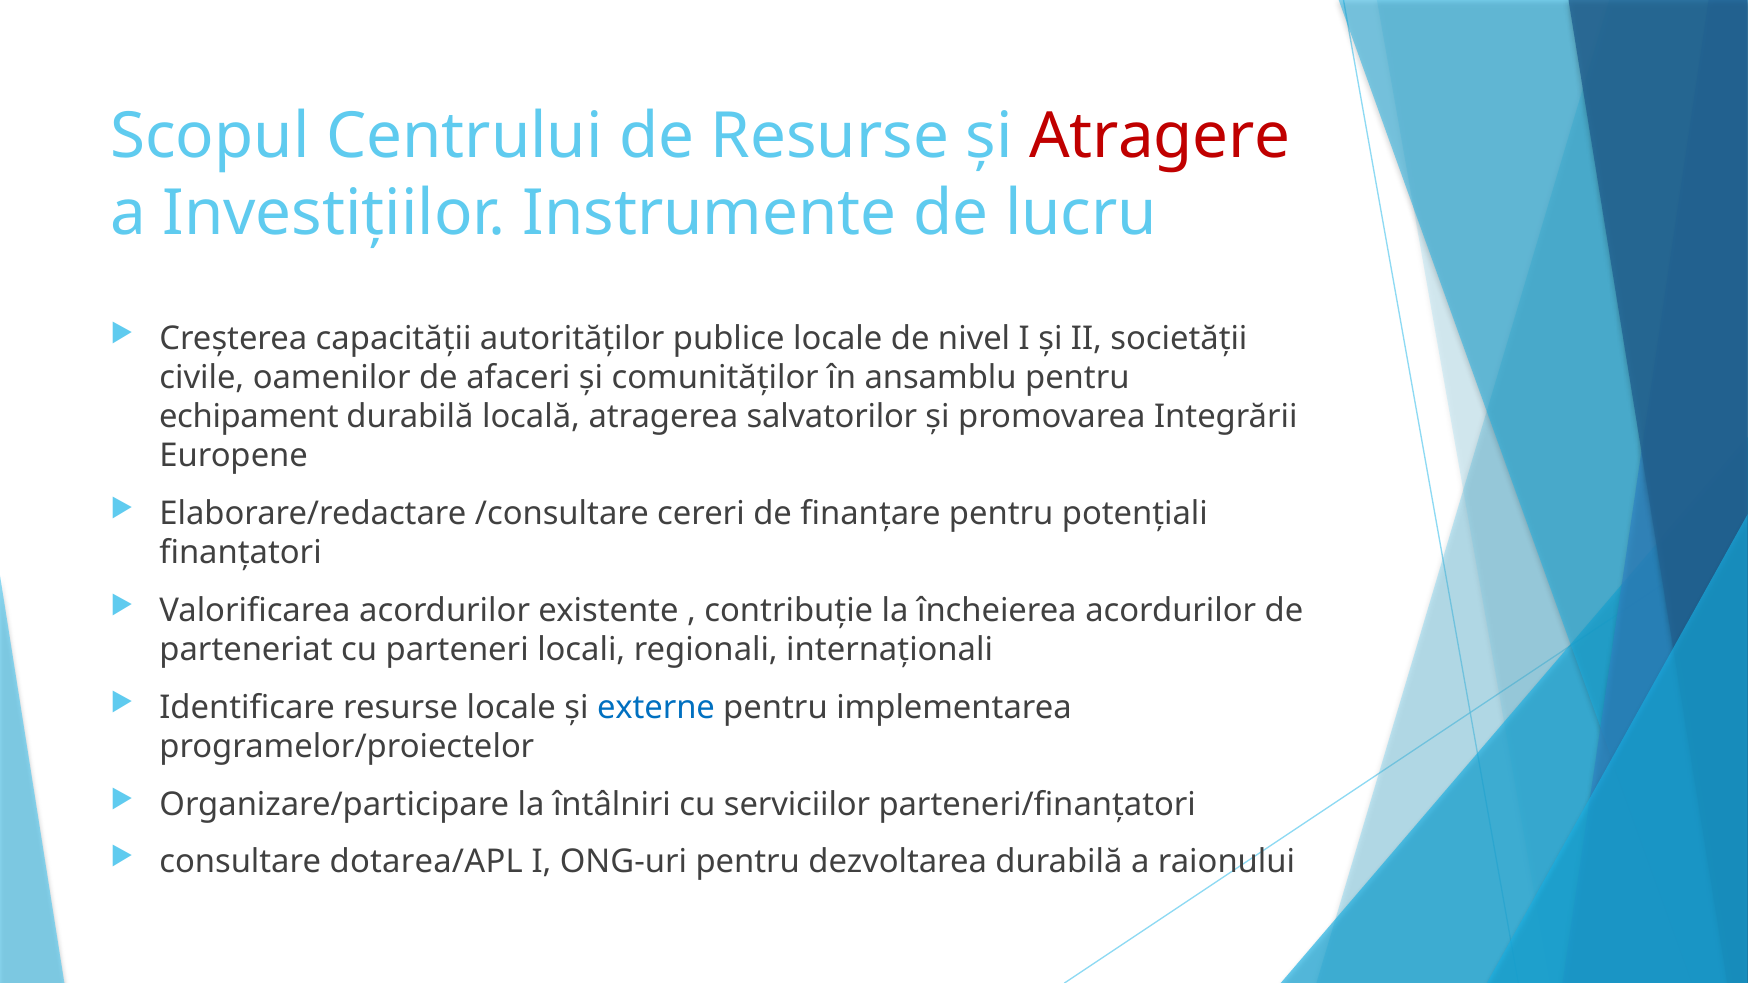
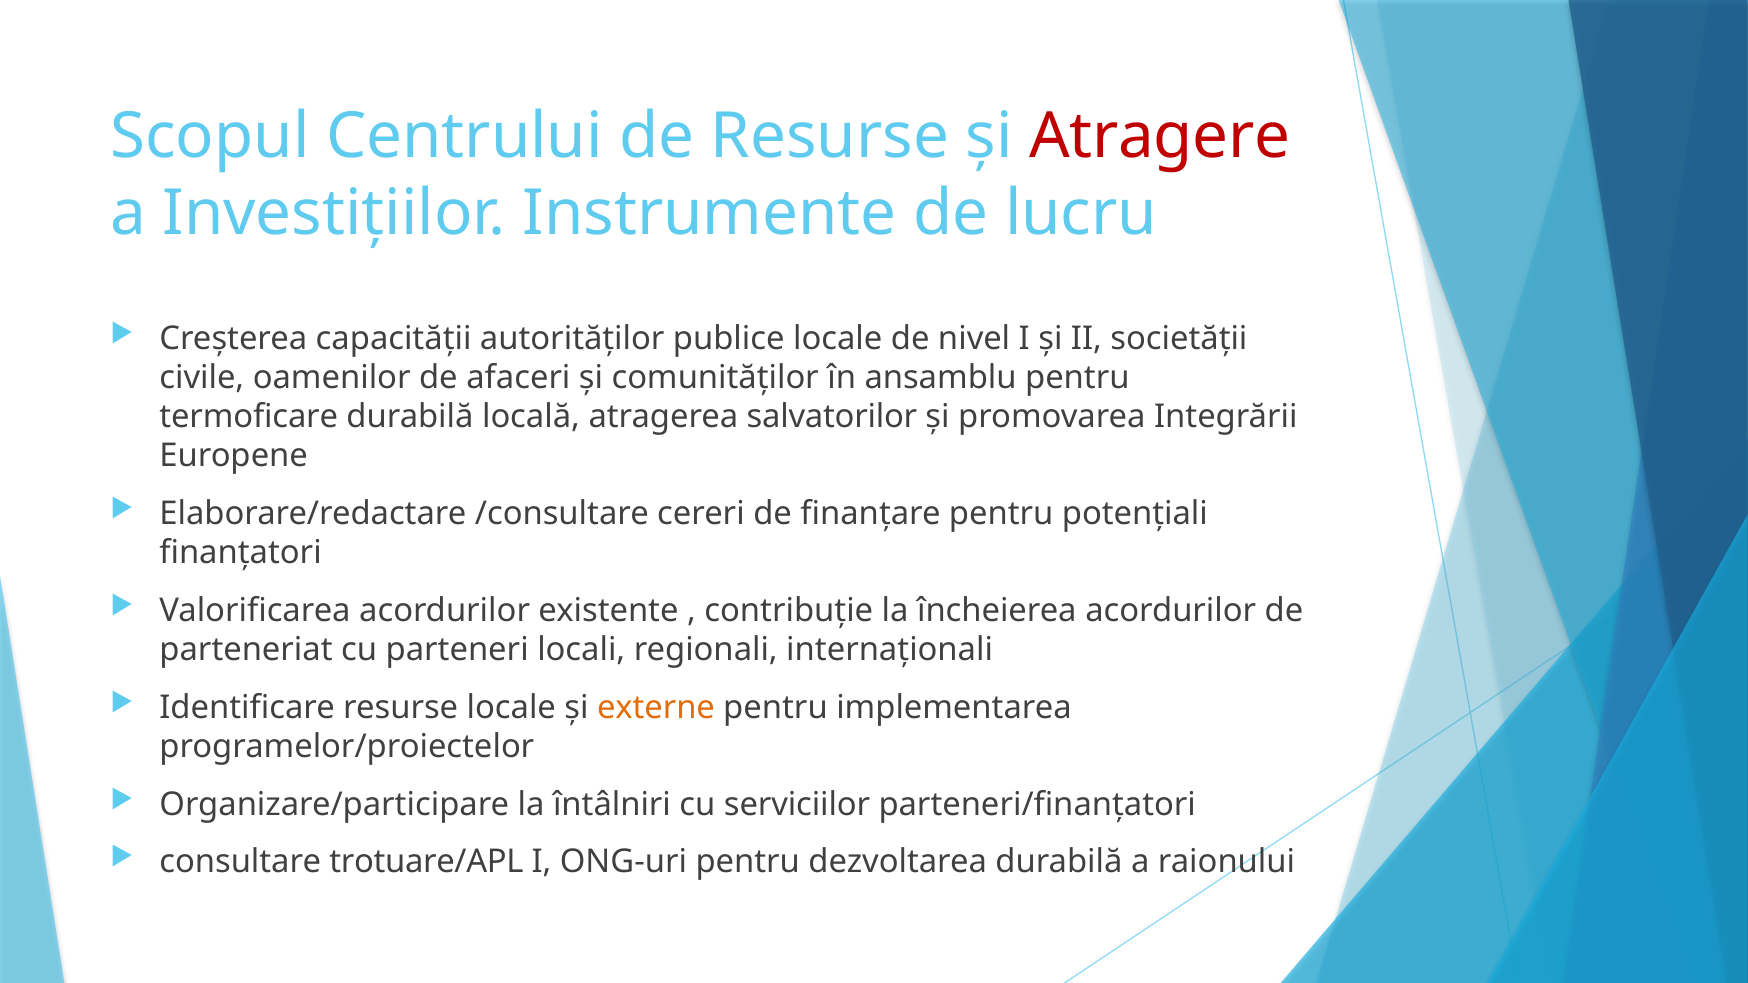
echipament: echipament -> termoficare (249, 417)
externe colour: blue -> orange (656, 708)
dotarea/APL: dotarea/APL -> trotuare/APL (427, 862)
